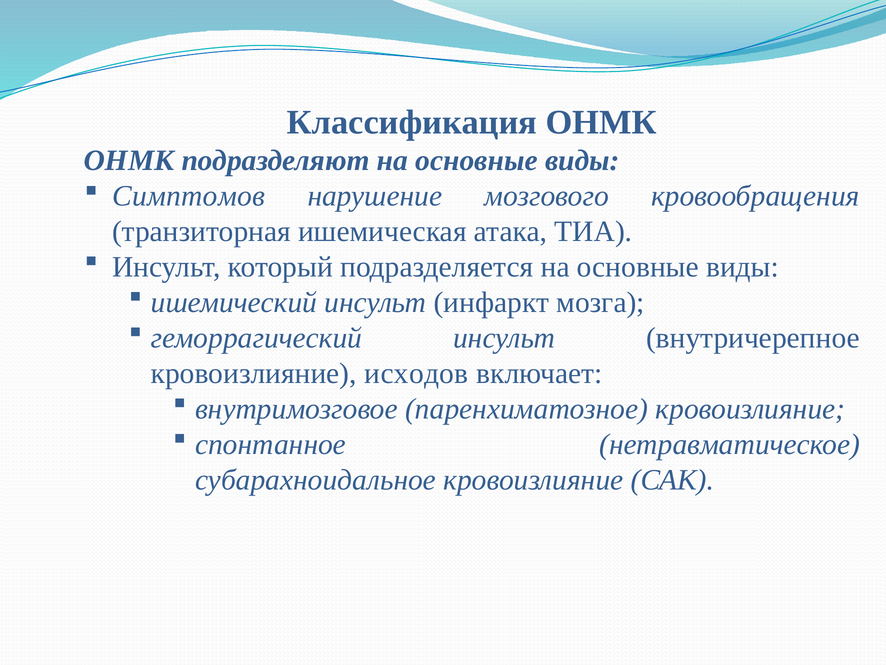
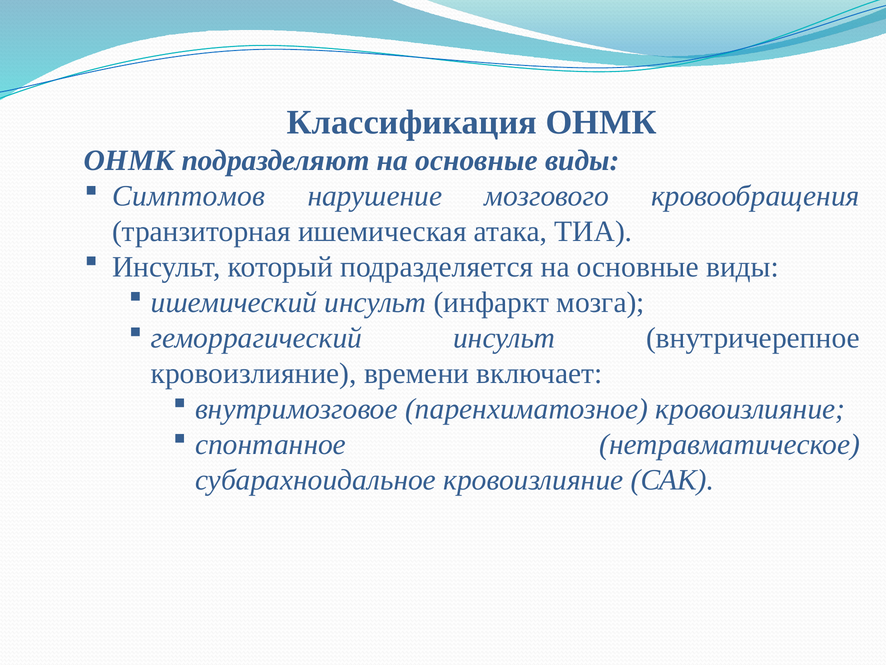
исходов: исходов -> времени (417, 373)
